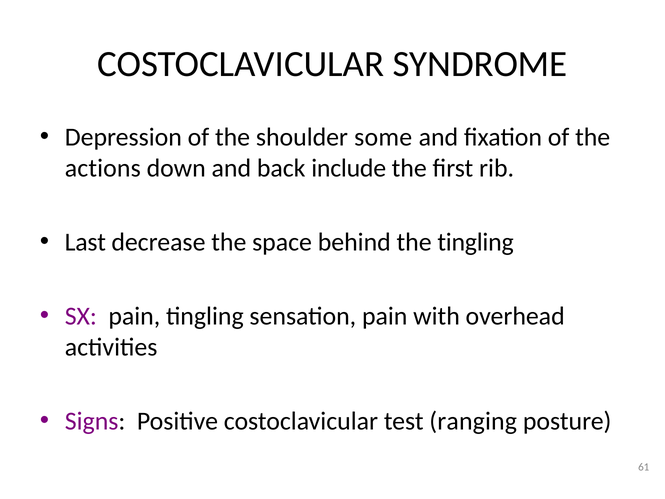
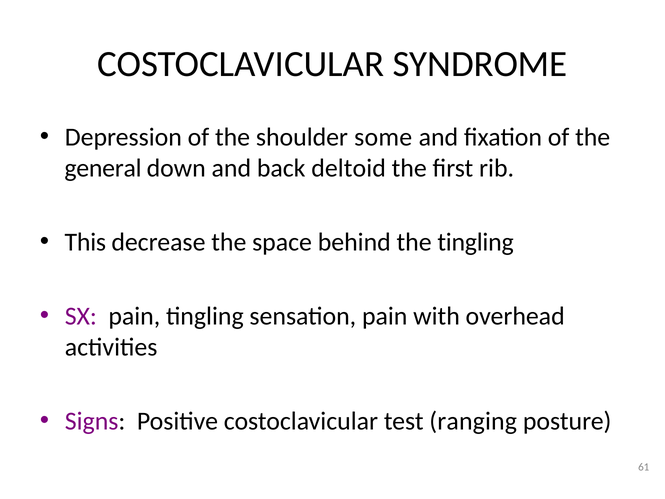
actions: actions -> general (103, 168)
include: include -> deltoid (349, 168)
Last: Last -> This (85, 242)
